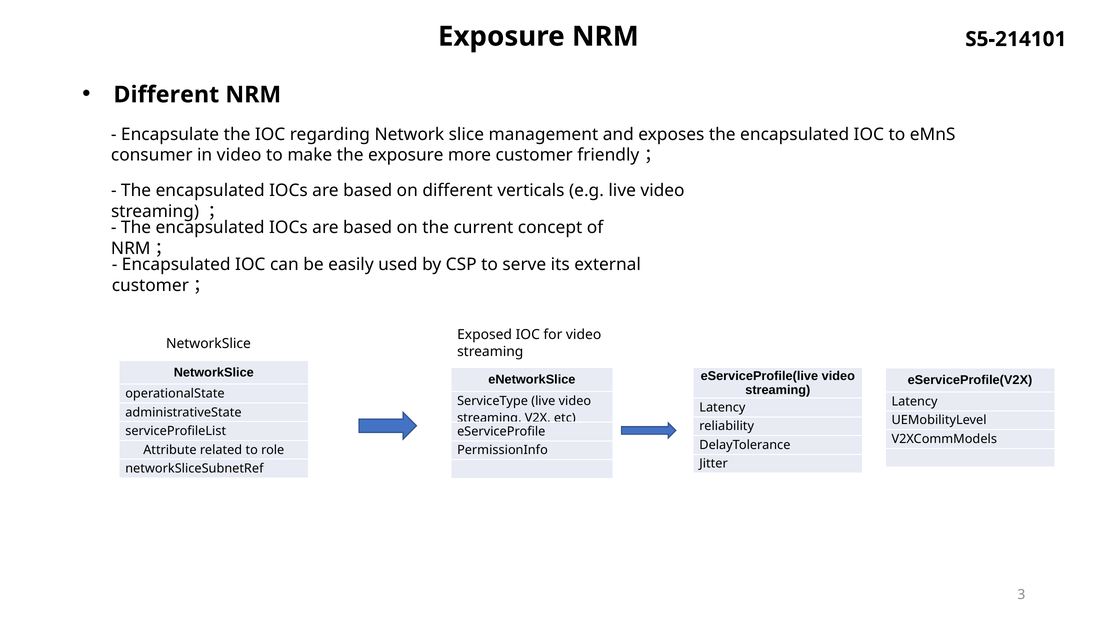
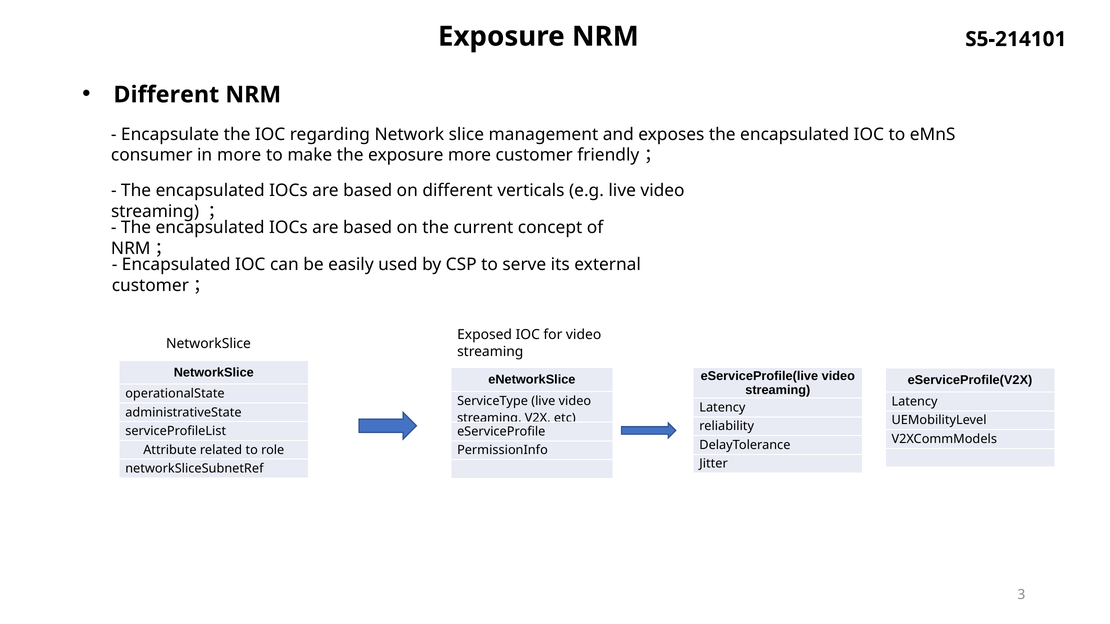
in video: video -> more (239, 155)
